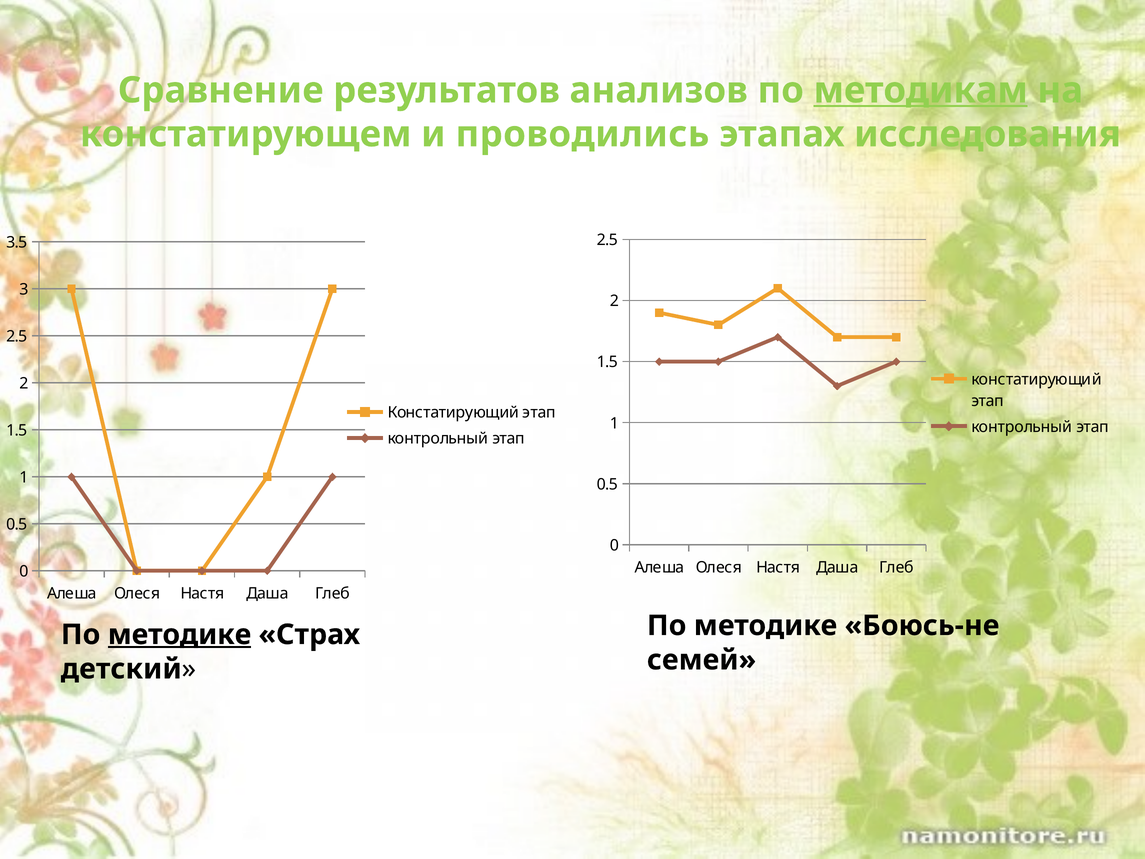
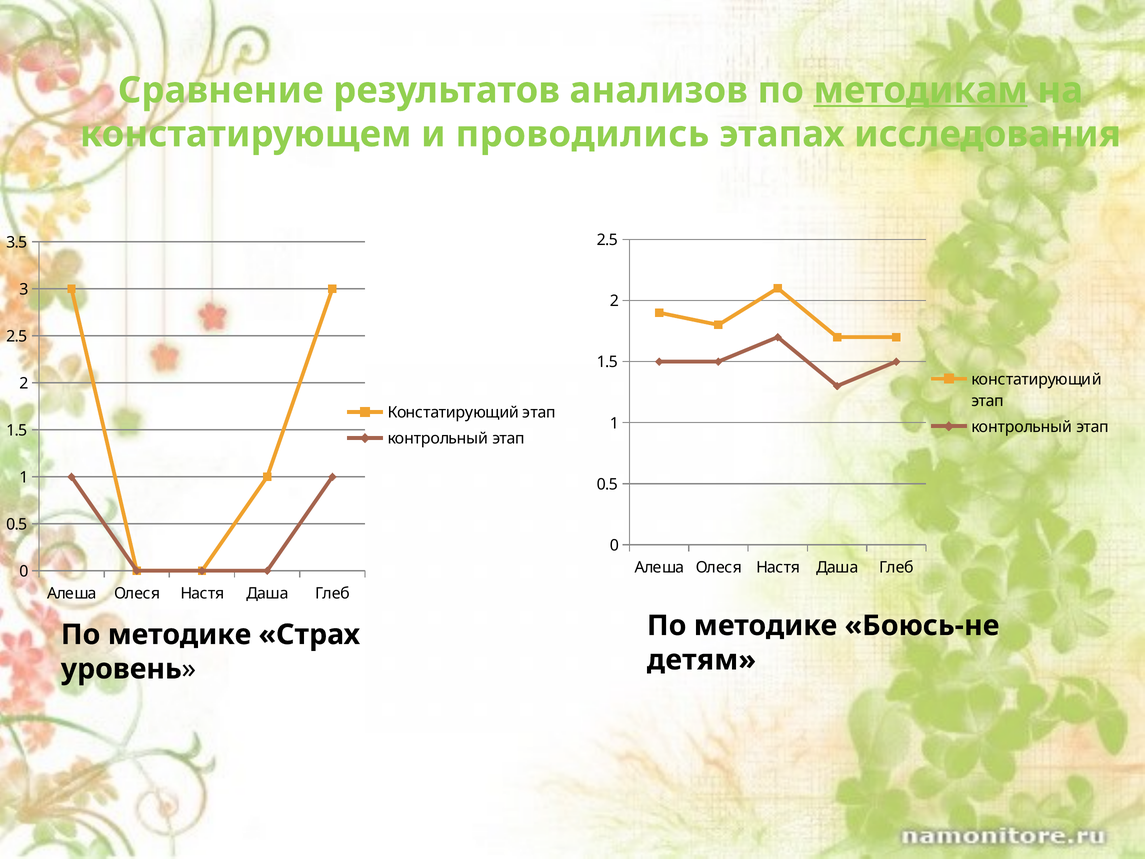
методике underline: present -> none (180, 634)
семей: семей -> детям (701, 660)
детский: детский -> уровень (121, 669)
